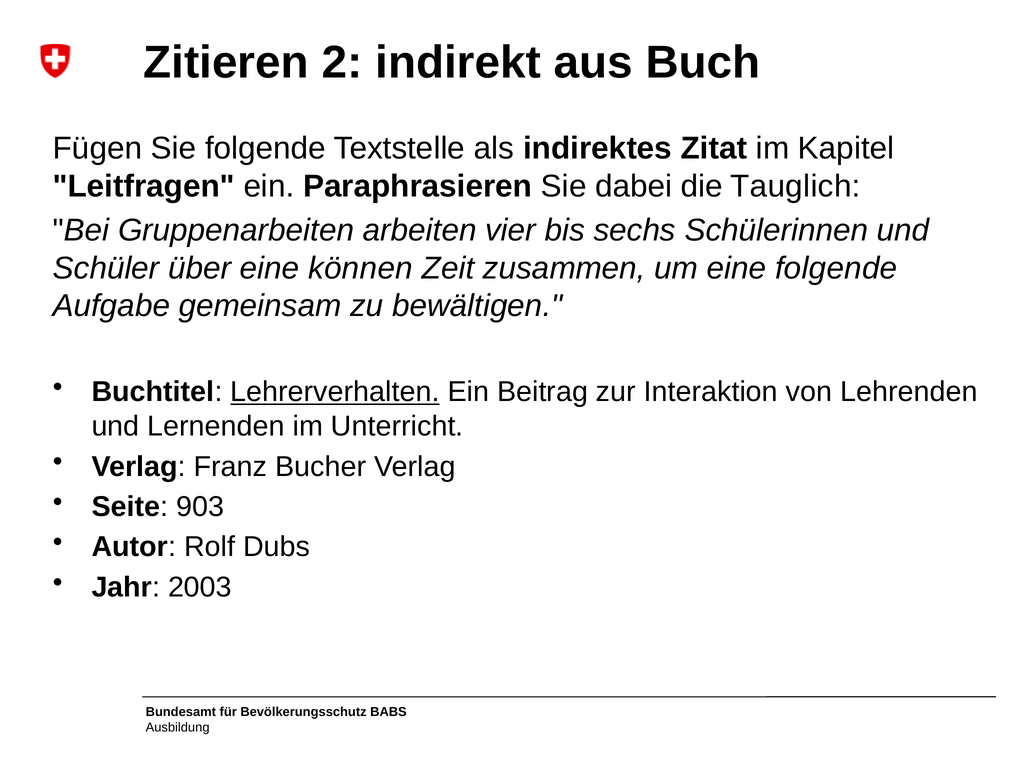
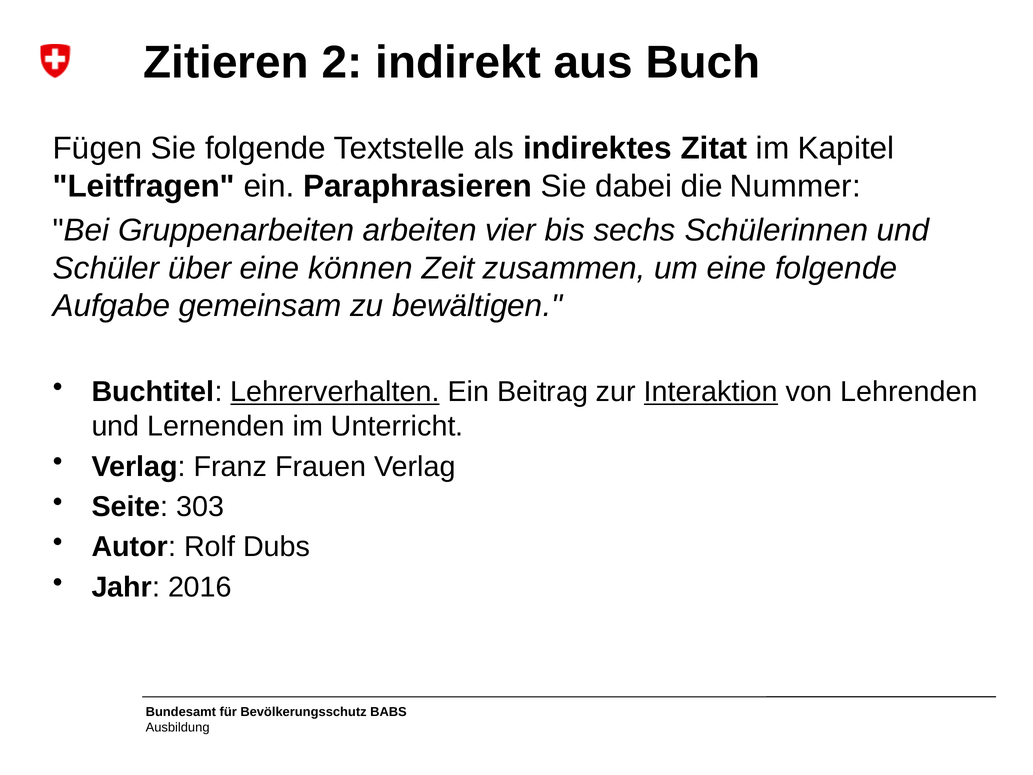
Tauglich: Tauglich -> Nummer (795, 186)
Interaktion underline: none -> present (711, 392)
Bucher: Bucher -> Frauen (321, 466)
903: 903 -> 303 (200, 507)
2003: 2003 -> 2016 (200, 587)
